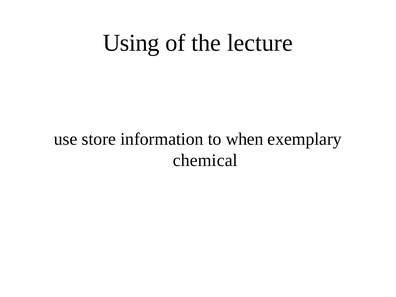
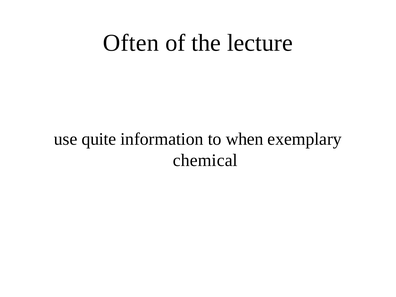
Using: Using -> Often (131, 43)
store: store -> quite (99, 139)
